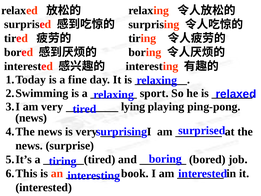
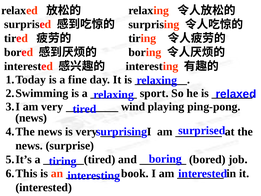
lying: lying -> wind (133, 107)
